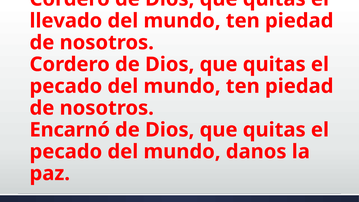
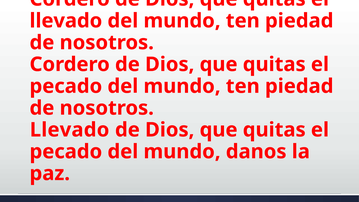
Encarnó: Encarnó -> Llevado (70, 130)
